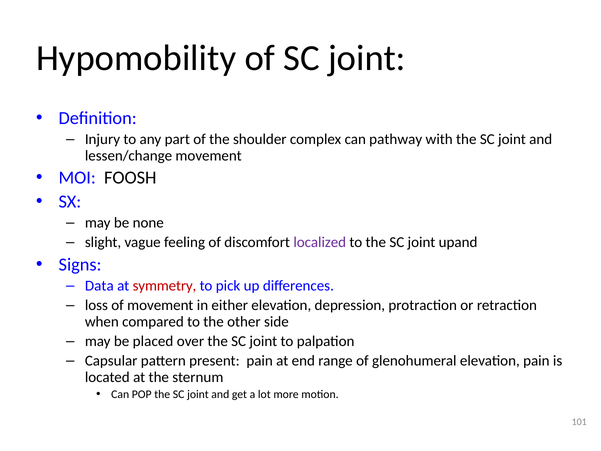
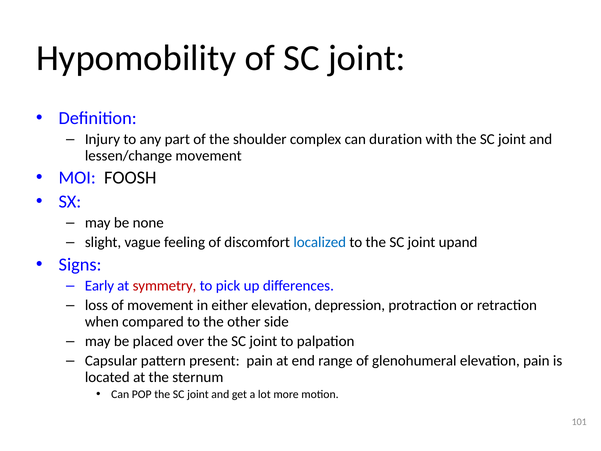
pathway: pathway -> duration (396, 139)
localized colour: purple -> blue (320, 242)
Data: Data -> Early (99, 286)
